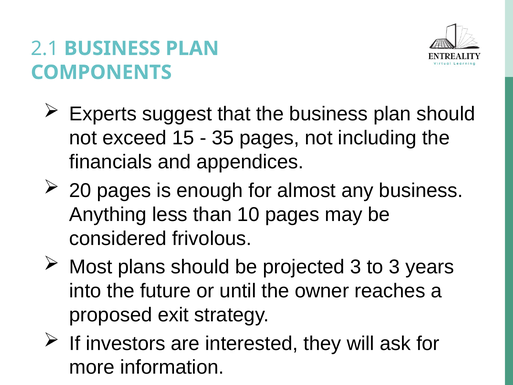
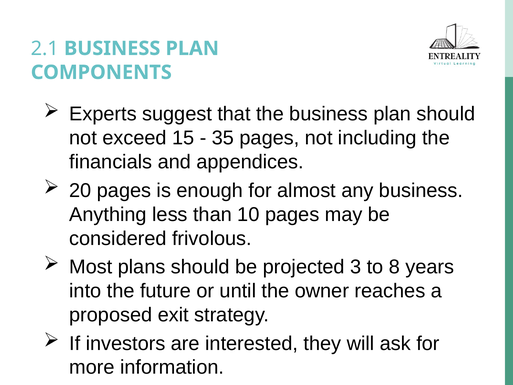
to 3: 3 -> 8 (394, 267)
